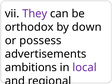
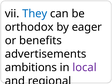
They colour: purple -> blue (35, 14)
down: down -> eager (87, 27)
possess: possess -> benefits (40, 41)
